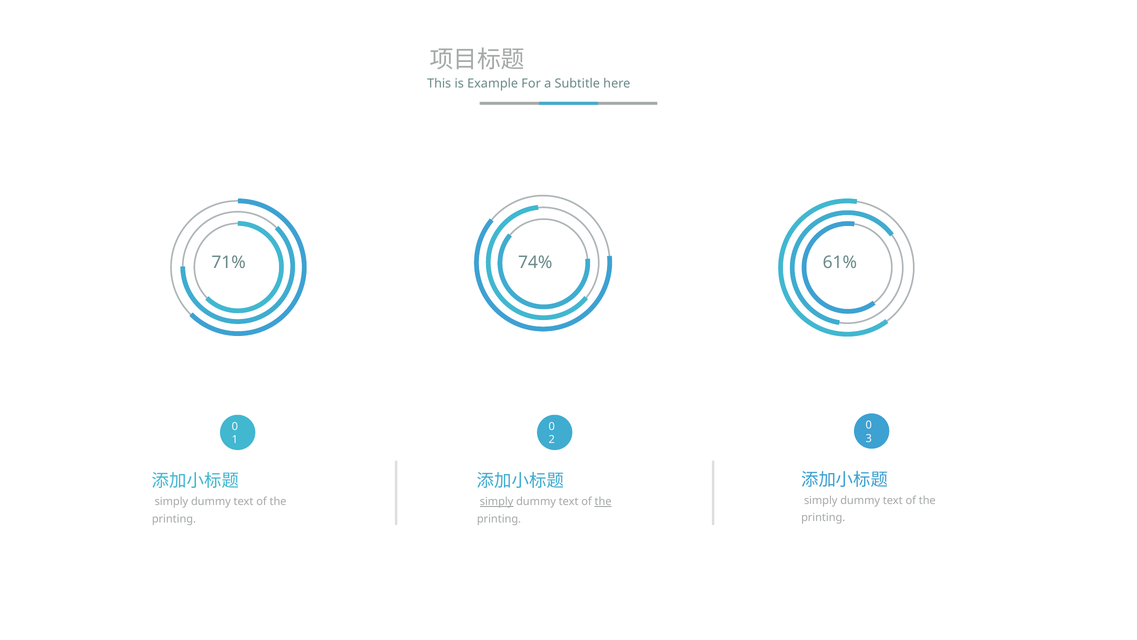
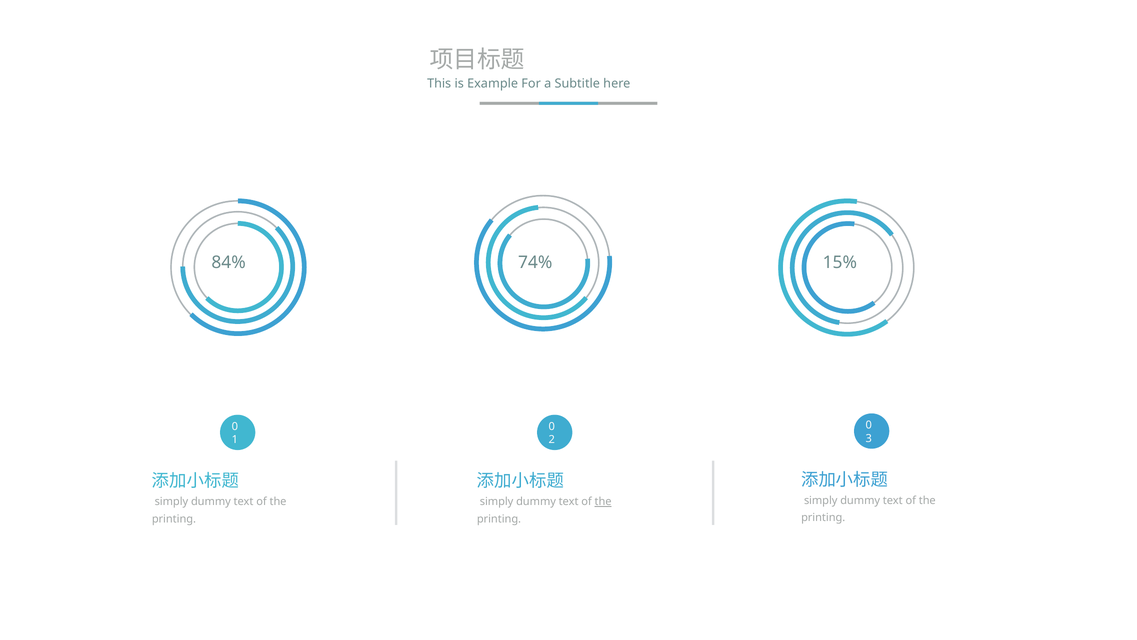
71%: 71% -> 84% (229, 262)
61%: 61% -> 15% (840, 262)
simply underline: present -> none (497, 501)
